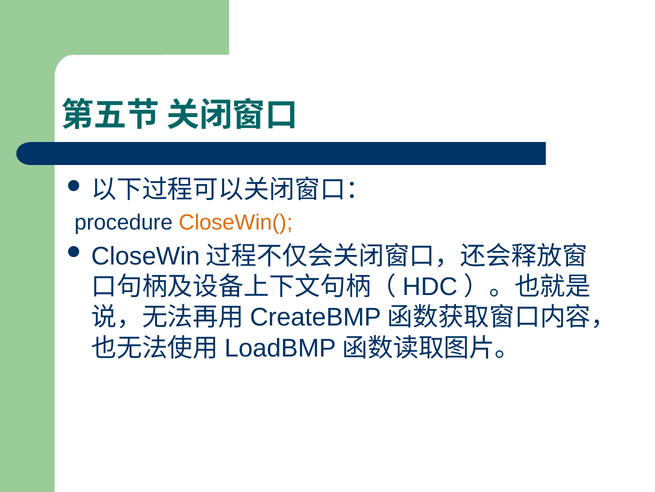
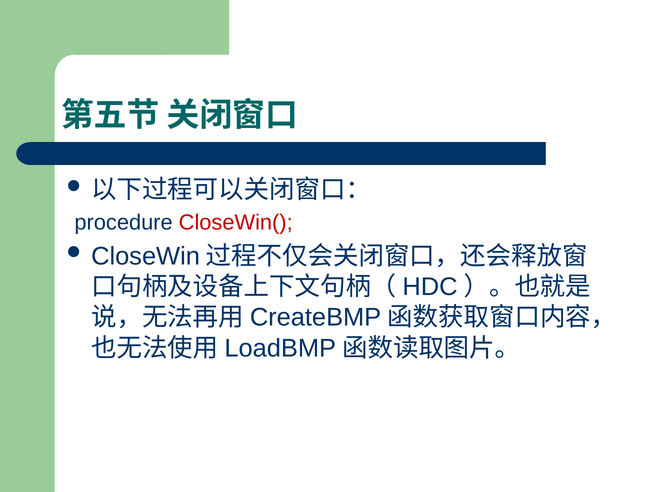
CloseWin( colour: orange -> red (236, 222)
